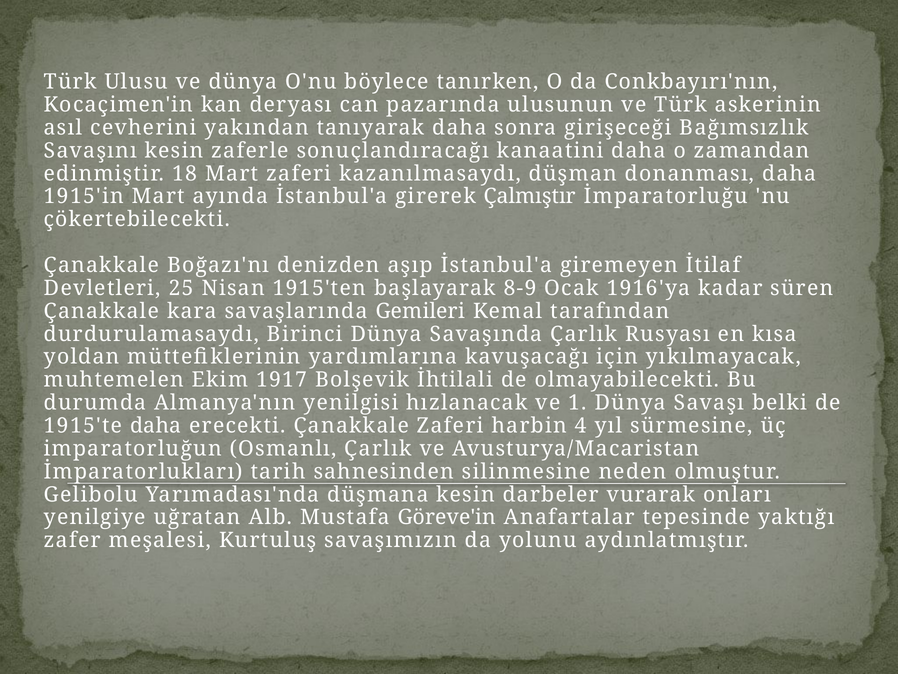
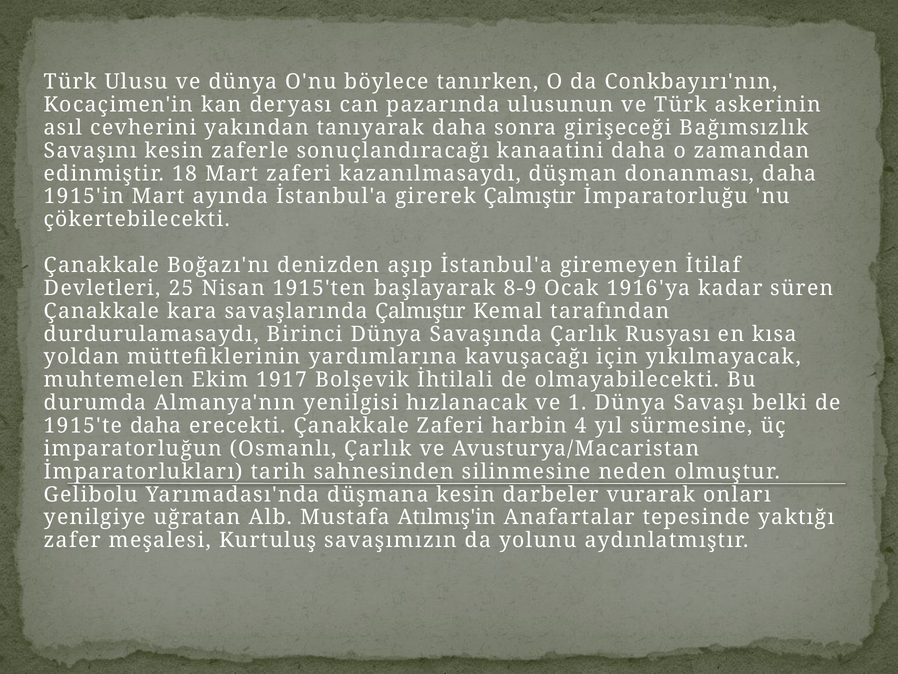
savaşlarında Gemileri: Gemileri -> Çalmıştır (420, 311)
Göreve'in: Göreve'in -> Atılmış'in (447, 517)
